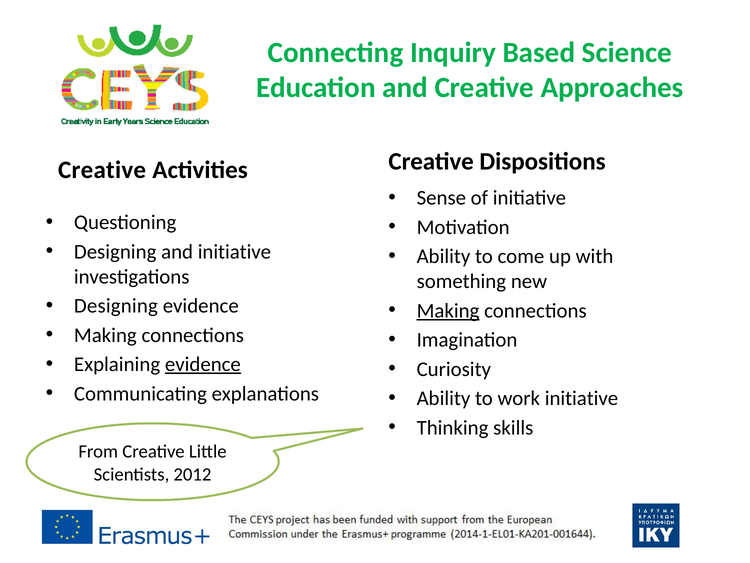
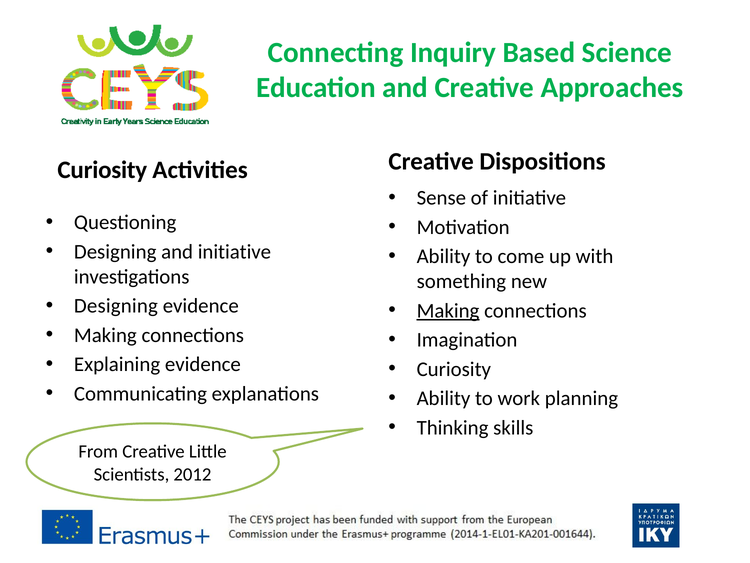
Creative: Creative -> Curiosity (102, 170)
evidence underline: present -> none (203, 364)
work initiative: initiative -> planning (581, 398)
